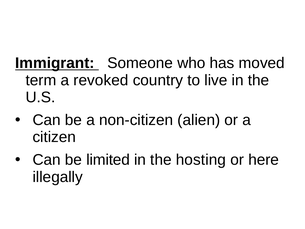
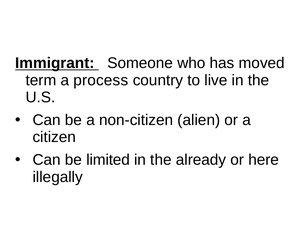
revoked: revoked -> process (101, 80)
hosting: hosting -> already (201, 160)
